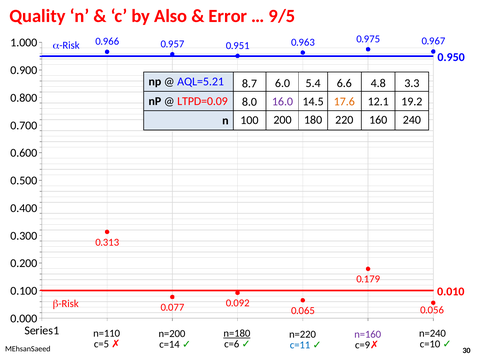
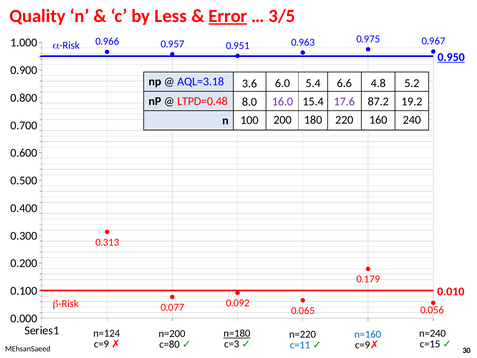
Also: Also -> Less (171, 16)
Error underline: none -> present (228, 16)
9/5: 9/5 -> 3/5 (282, 16)
0.950 underline: none -> present (451, 57)
AQL=5.21: AQL=5.21 -> AQL=3.18 (201, 82)
3.3: 3.3 -> 5.2 (412, 83)
8.7: 8.7 -> 3.6 (249, 83)
LTPD=0.09: LTPD=0.09 -> LTPD=0.48 (202, 101)
14.5: 14.5 -> 15.4 (313, 101)
17.6 colour: orange -> purple (344, 101)
12.1: 12.1 -> 87.2 (378, 101)
n=110: n=110 -> n=124 (107, 333)
n=160 colour: purple -> blue (368, 334)
c=5: c=5 -> c=9 (101, 344)
c=14: c=14 -> c=80 (169, 344)
c=6: c=6 -> c=3 (232, 344)
c=10: c=10 -> c=15 (430, 344)
